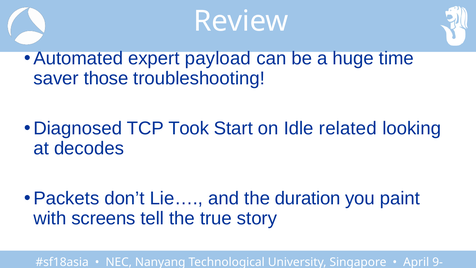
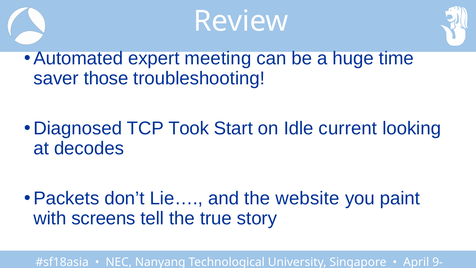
payload: payload -> meeting (218, 58)
related: related -> current (348, 128)
duration: duration -> website (307, 198)
